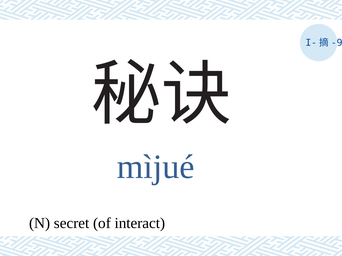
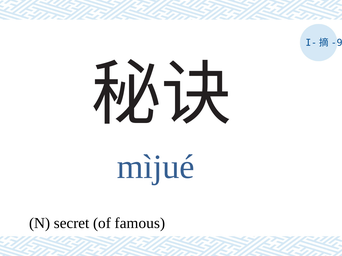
interact: interact -> famous (140, 224)
